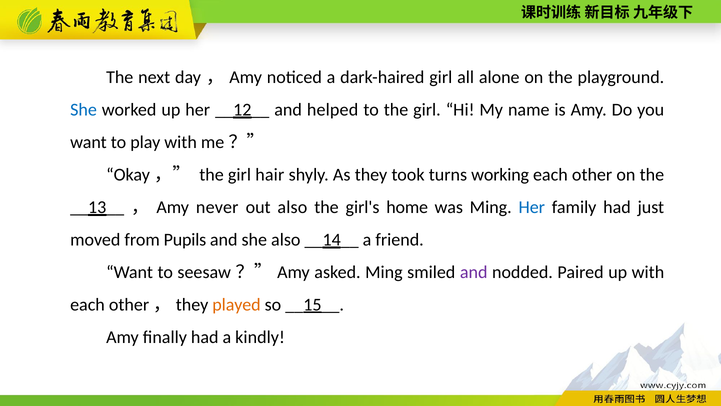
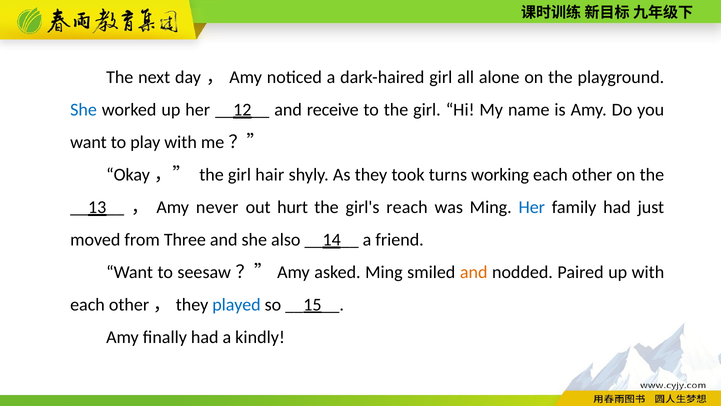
helped: helped -> receive (333, 110)
out also: also -> hurt (293, 207)
home: home -> reach (407, 207)
Pupils: Pupils -> Three (185, 239)
and colour: purple -> orange (474, 272)
played colour: orange -> blue (237, 304)
